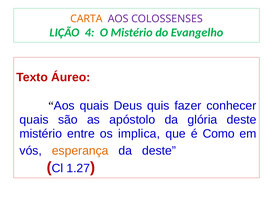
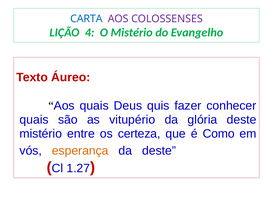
CARTA colour: orange -> blue (86, 19)
apóstolo: apóstolo -> vitupério (132, 120)
implica: implica -> certeza (139, 134)
